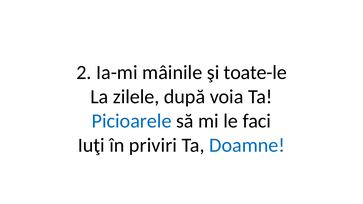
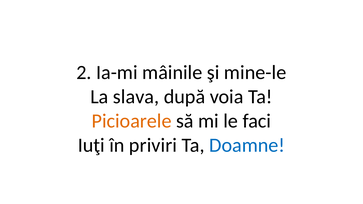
toate-le: toate-le -> mine-le (255, 73)
zilele: zilele -> slava (136, 97)
Picioarele colour: blue -> orange (132, 121)
